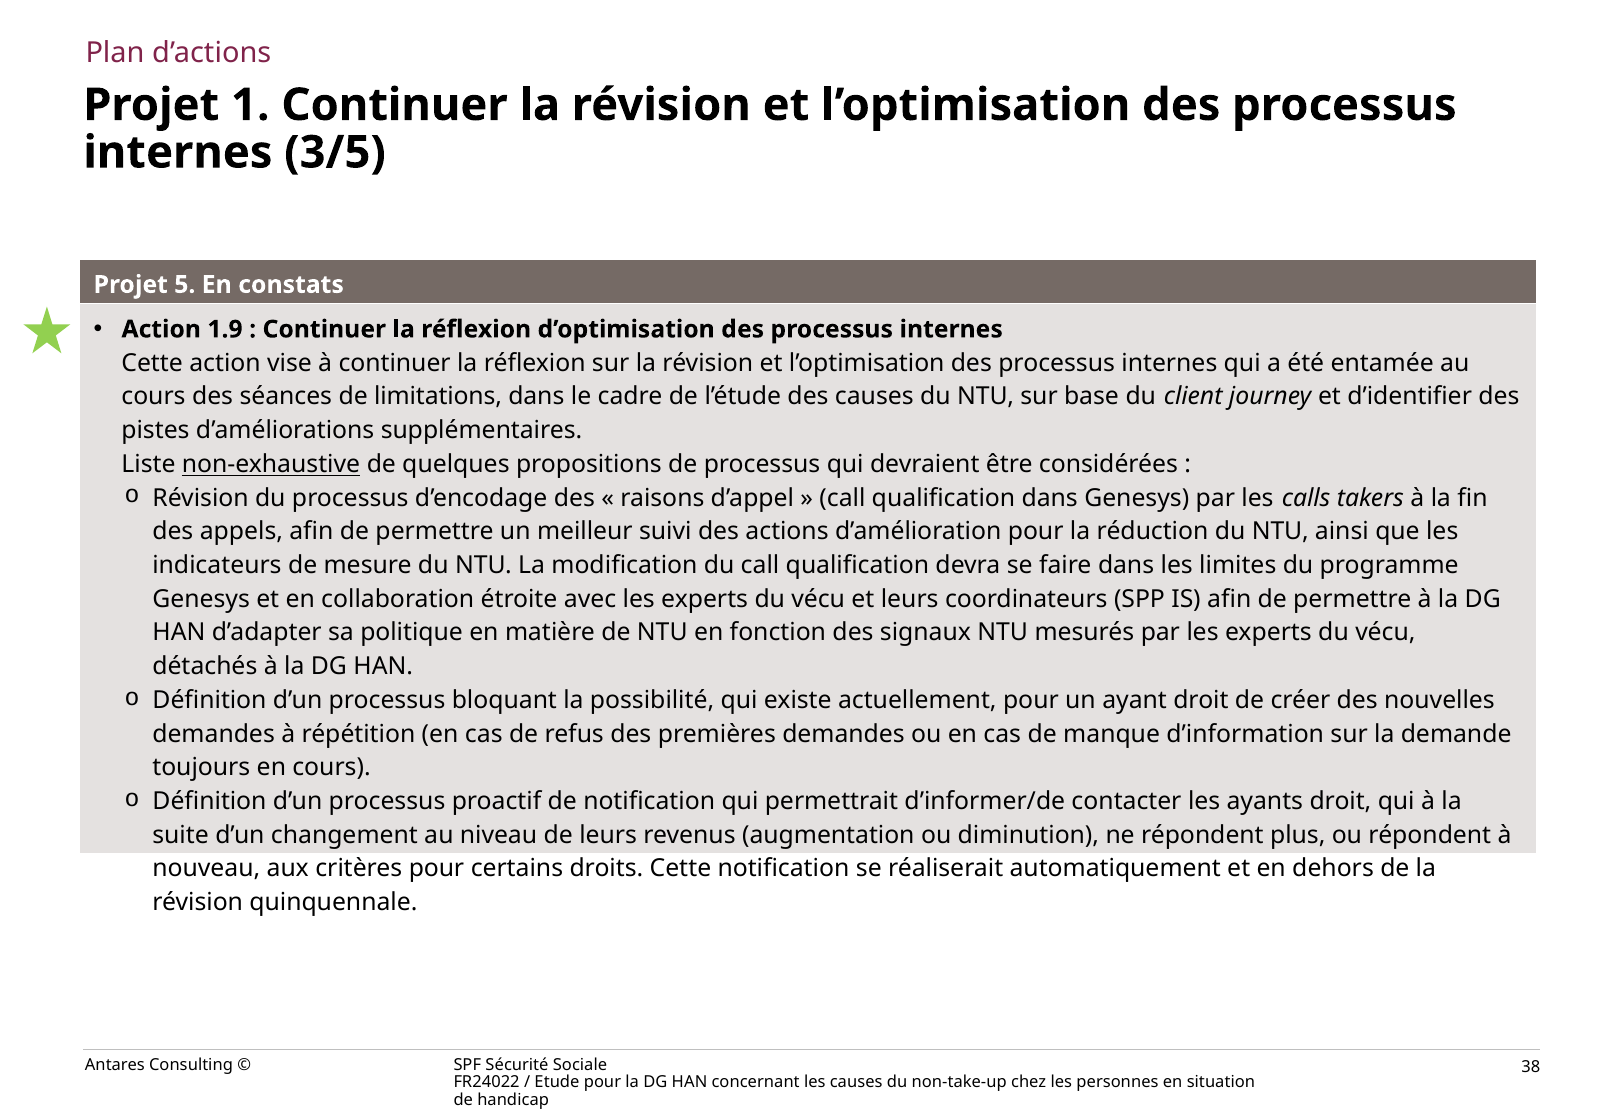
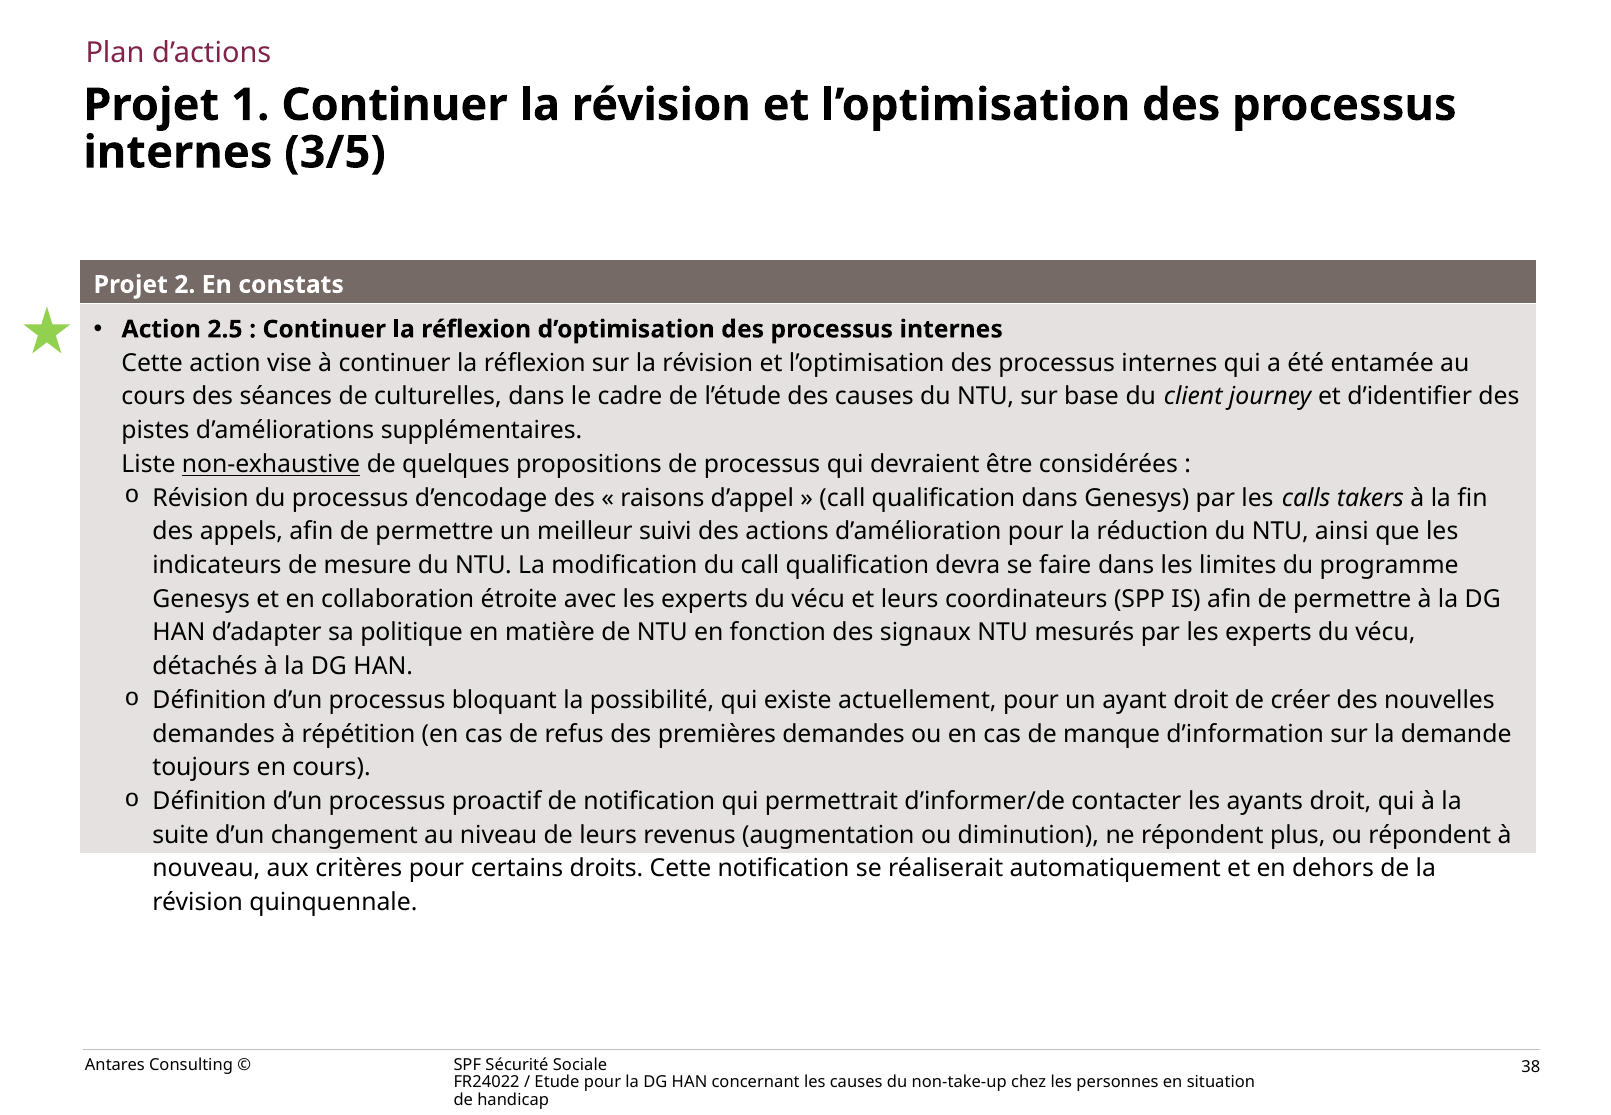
5: 5 -> 2 (185, 285)
1.9: 1.9 -> 2.5 (225, 329)
limitations: limitations -> culturelles (438, 397)
